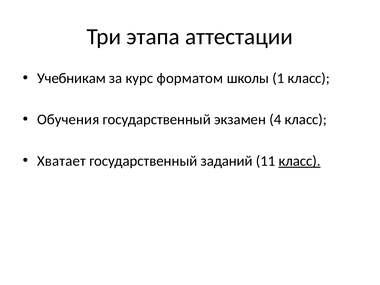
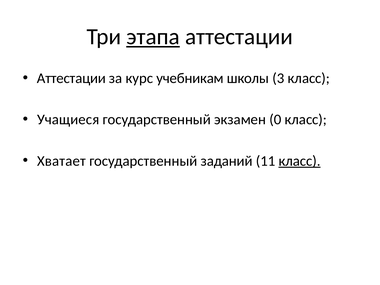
этапа underline: none -> present (153, 37)
Учебникам: Учебникам -> Аттестации (71, 78)
форматом: форматом -> учебникам (190, 78)
1: 1 -> 3 (278, 78)
Обучения: Обучения -> Учащиеся (68, 120)
4: 4 -> 0 (275, 120)
